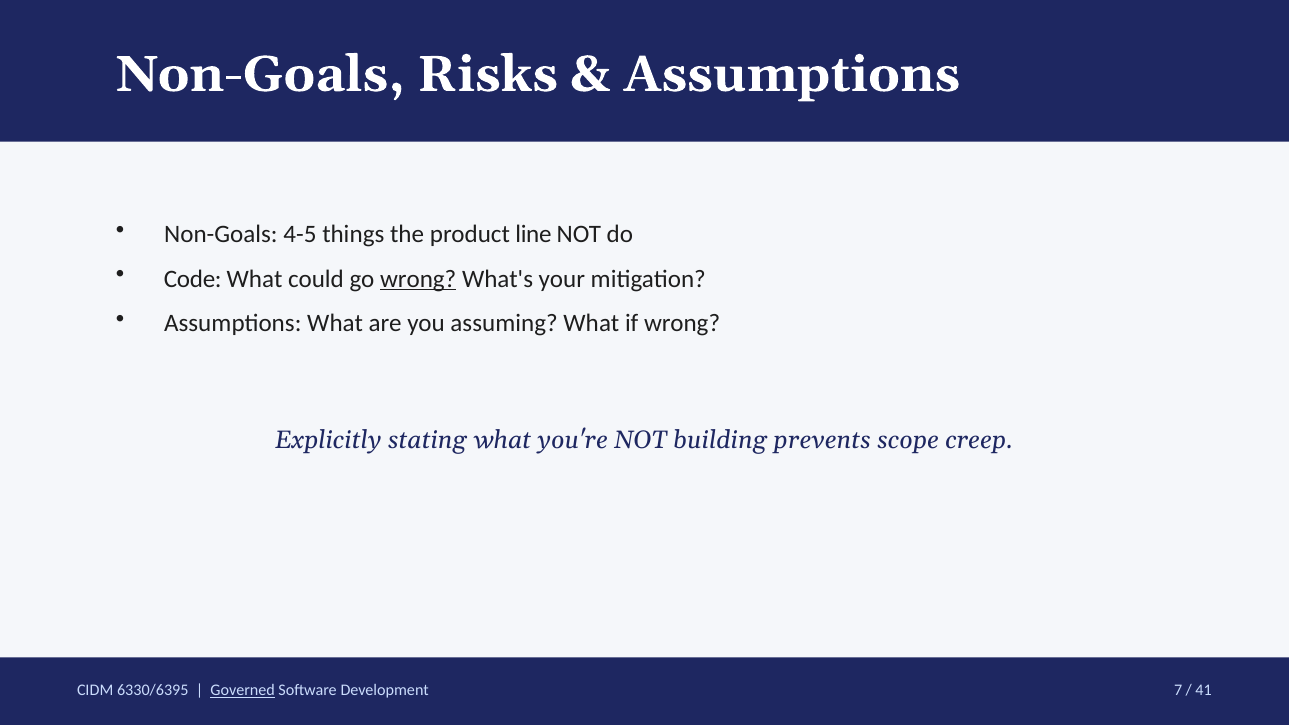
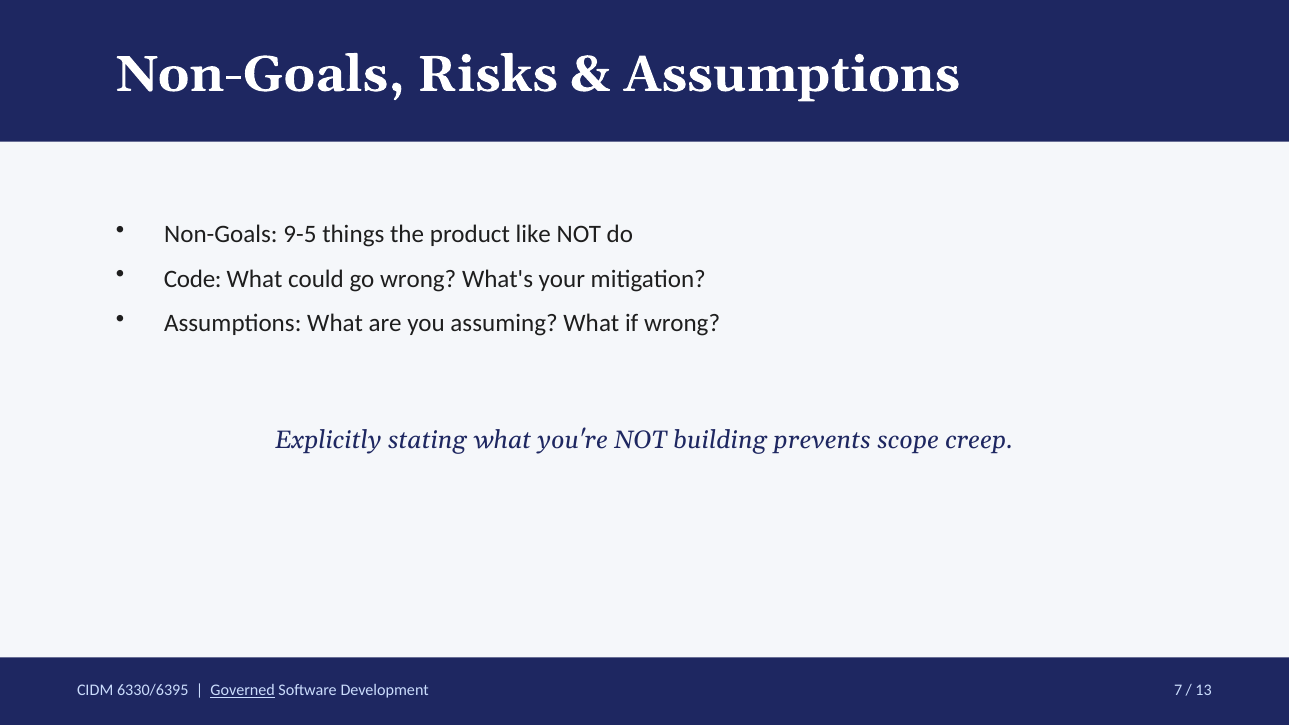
4-5: 4-5 -> 9-5 (300, 234)
line: line -> like (533, 234)
wrong underline: present -> none (418, 279)
41: 41 -> 13 (1204, 691)
